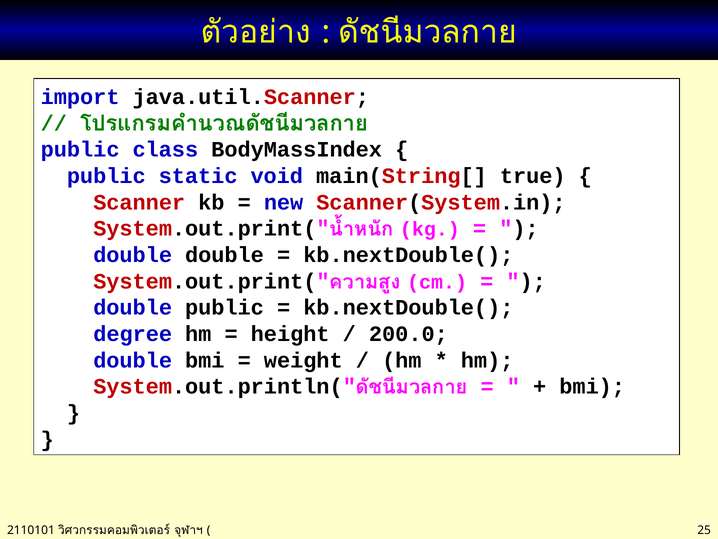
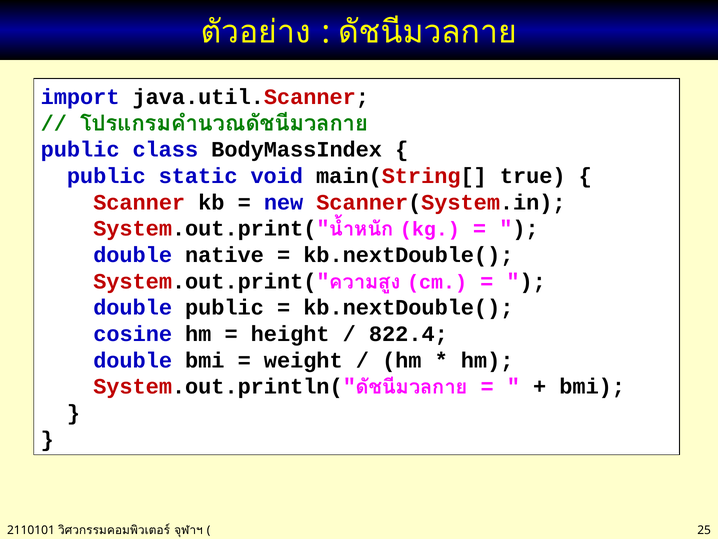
double double: double -> native (224, 255)
degree: degree -> cosine (133, 334)
200.0: 200.0 -> 822.4 (408, 334)
